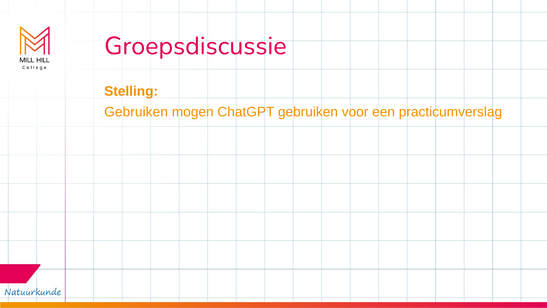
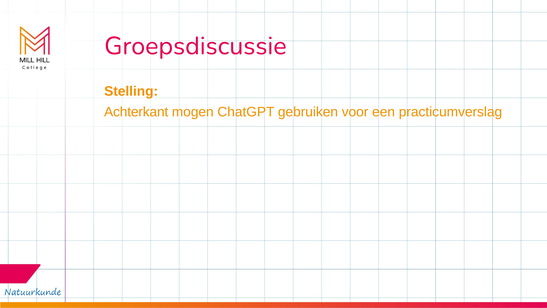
Gebruiken: Gebruiken -> Achterkant (136, 112)
